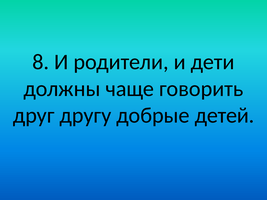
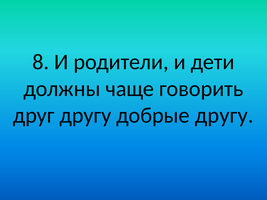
добрые детей: детей -> другу (224, 116)
